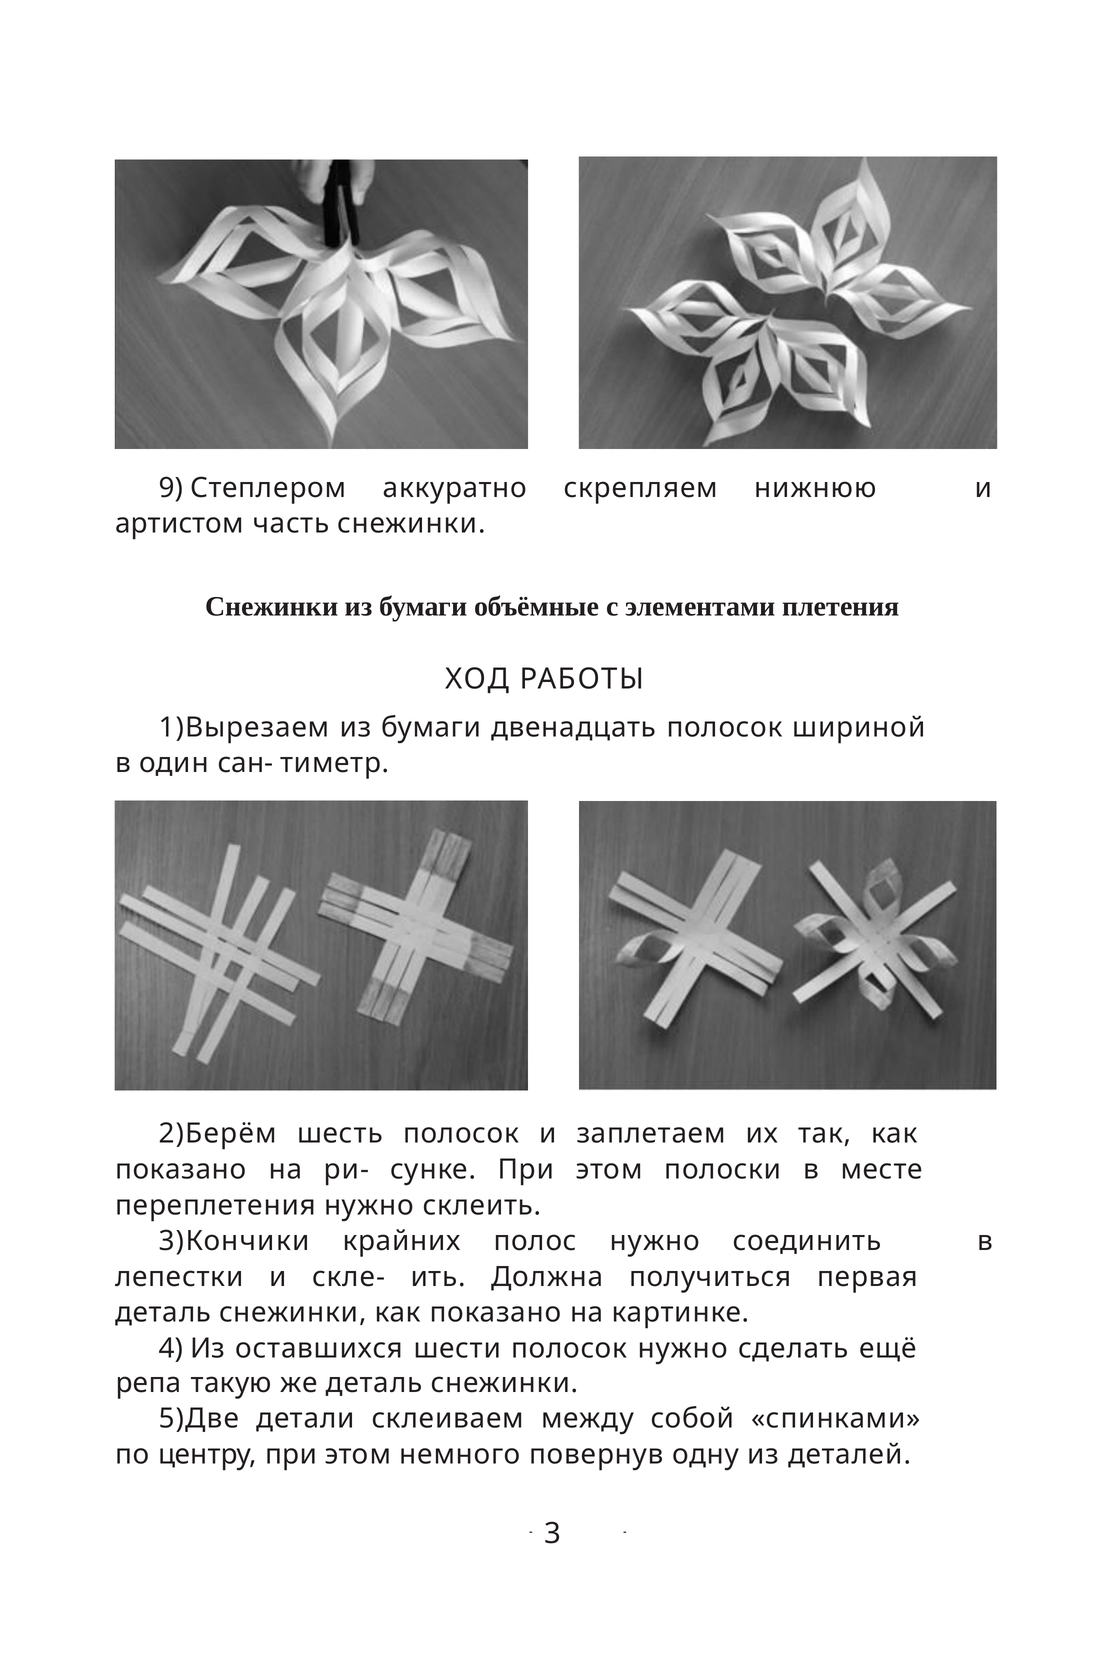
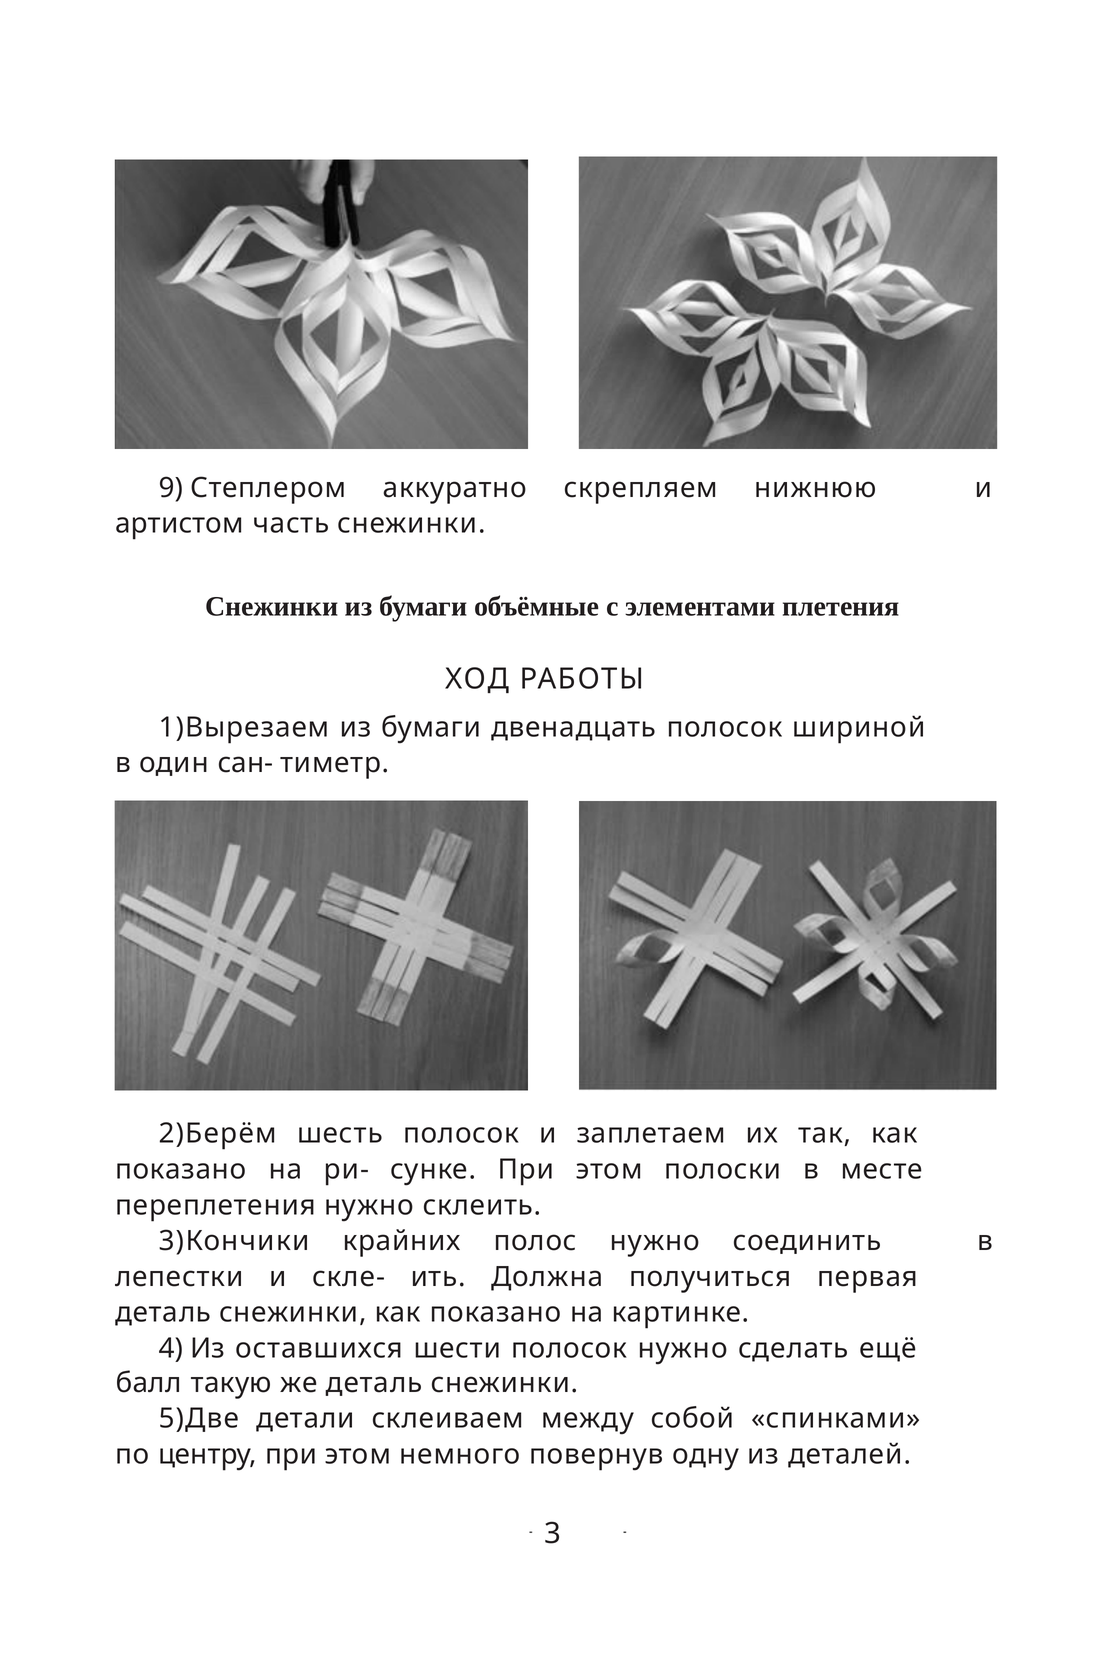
репа: репа -> балл (149, 1383)
